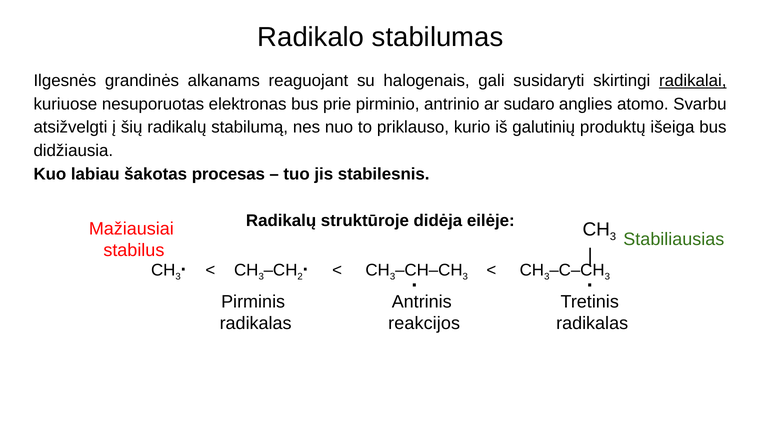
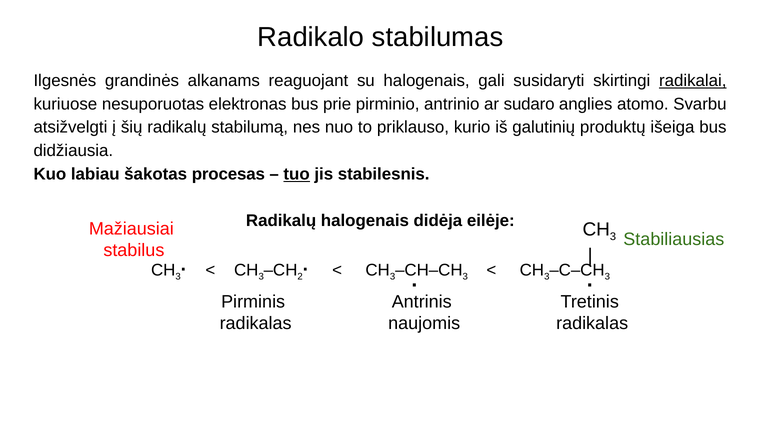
tuo underline: none -> present (297, 174)
Radikalų struktūroje: struktūroje -> halogenais (365, 221)
reakcijos: reakcijos -> naujomis (424, 323)
